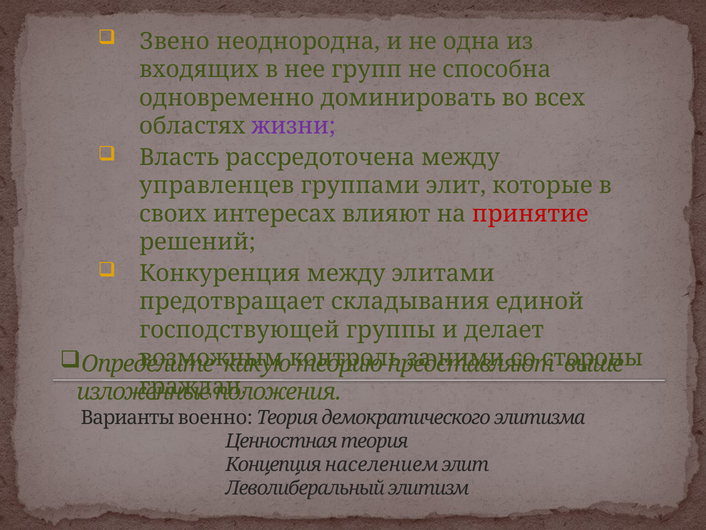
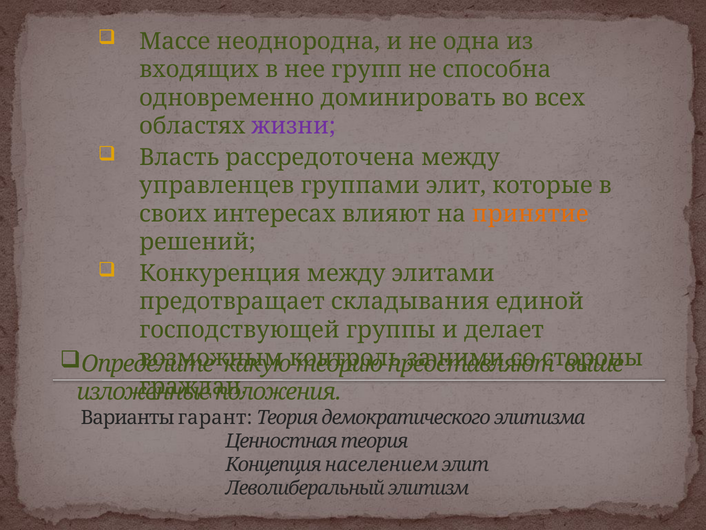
Звено: Звено -> Массе (175, 41)
принятие colour: red -> orange (530, 214)
военно: военно -> гарант (215, 417)
